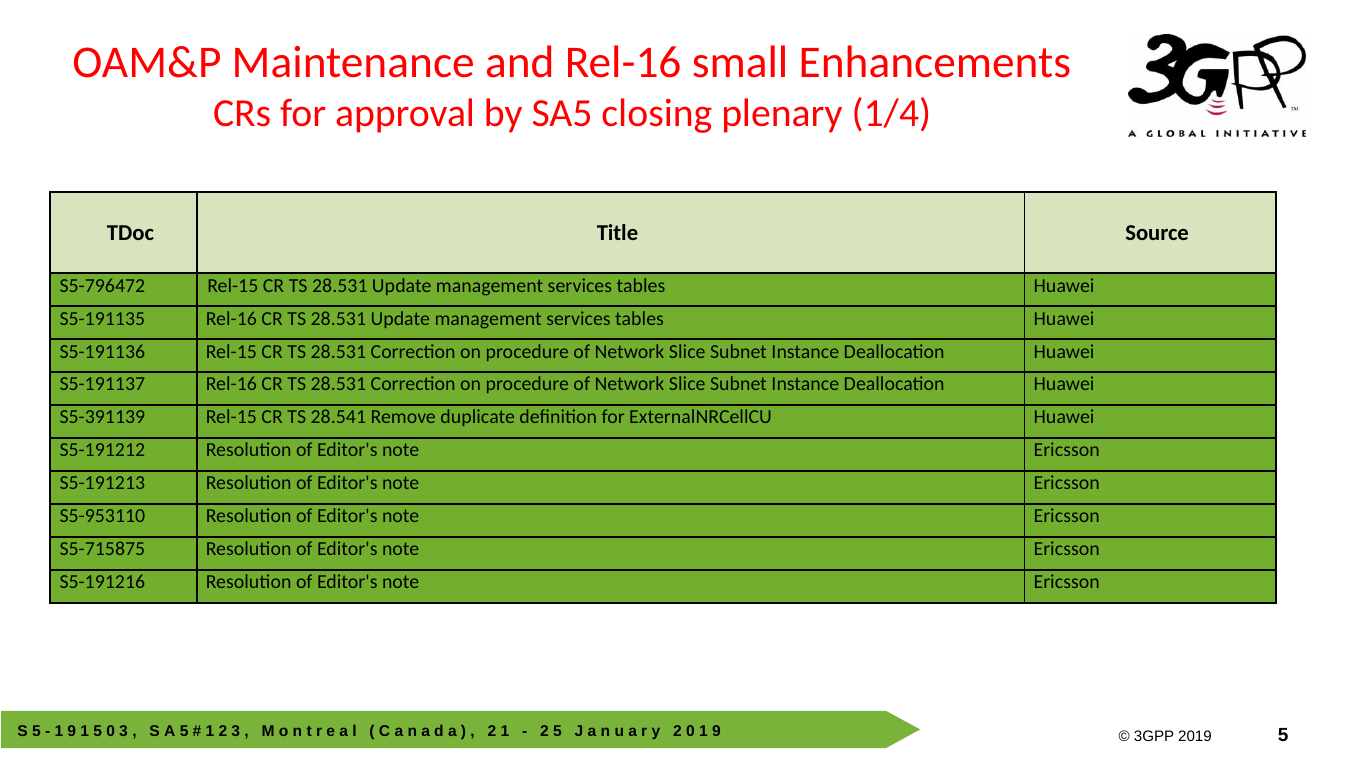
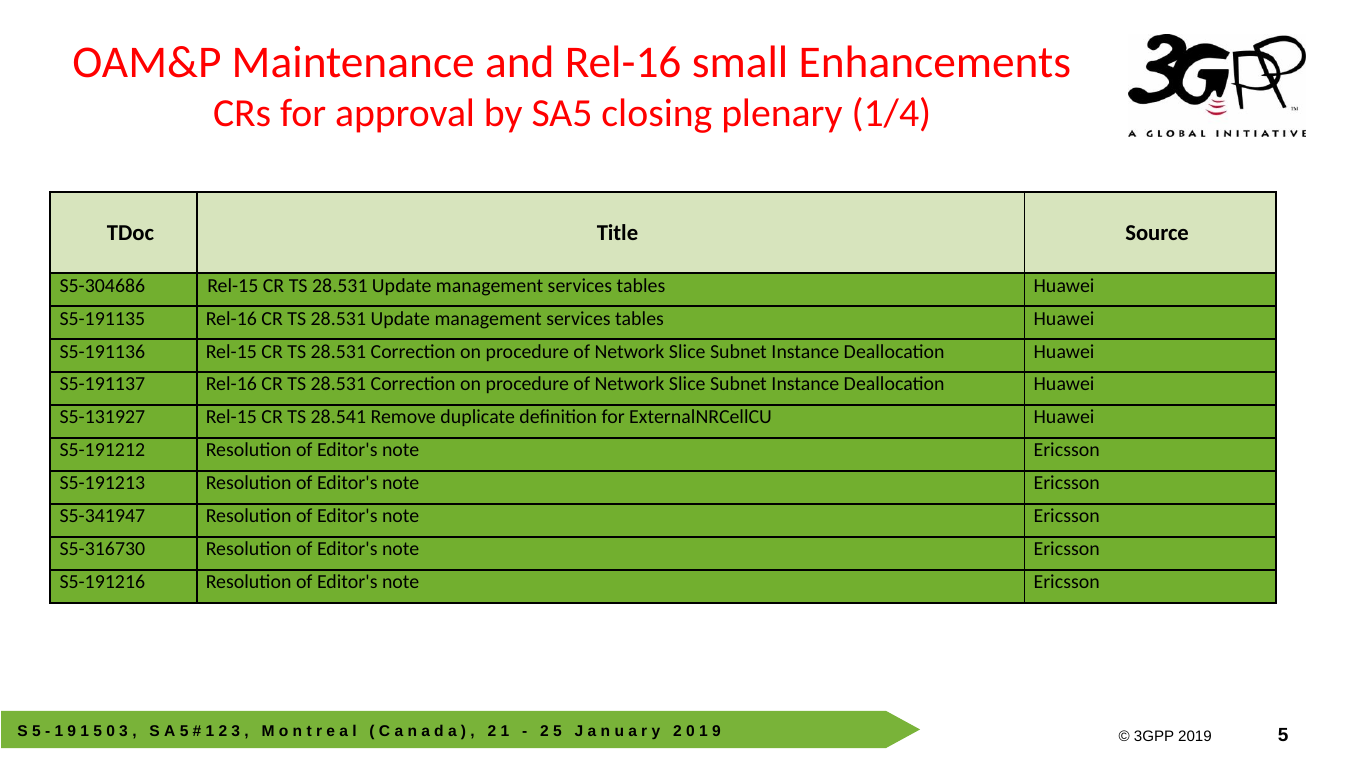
S5-796472: S5-796472 -> S5-304686 (102, 286)
S5-391139: S5-391139 -> S5-131927 (102, 417)
S5-953110: S5-953110 -> S5-341947 (102, 516)
S5-715875: S5-715875 -> S5-316730 (102, 549)
